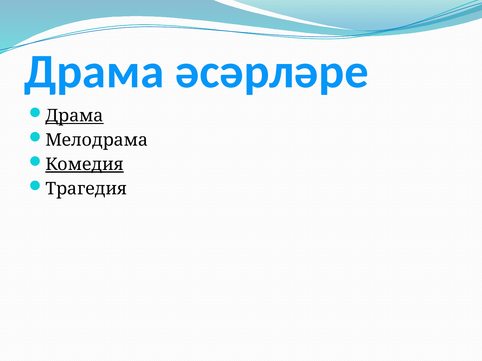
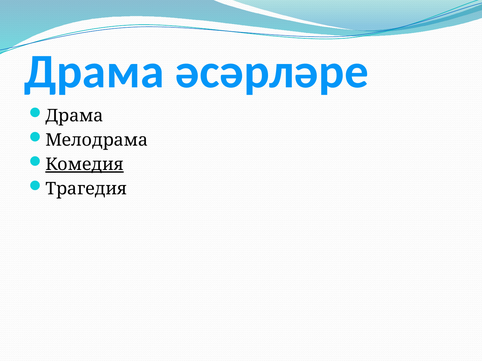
Драма underline: present -> none (74, 116)
